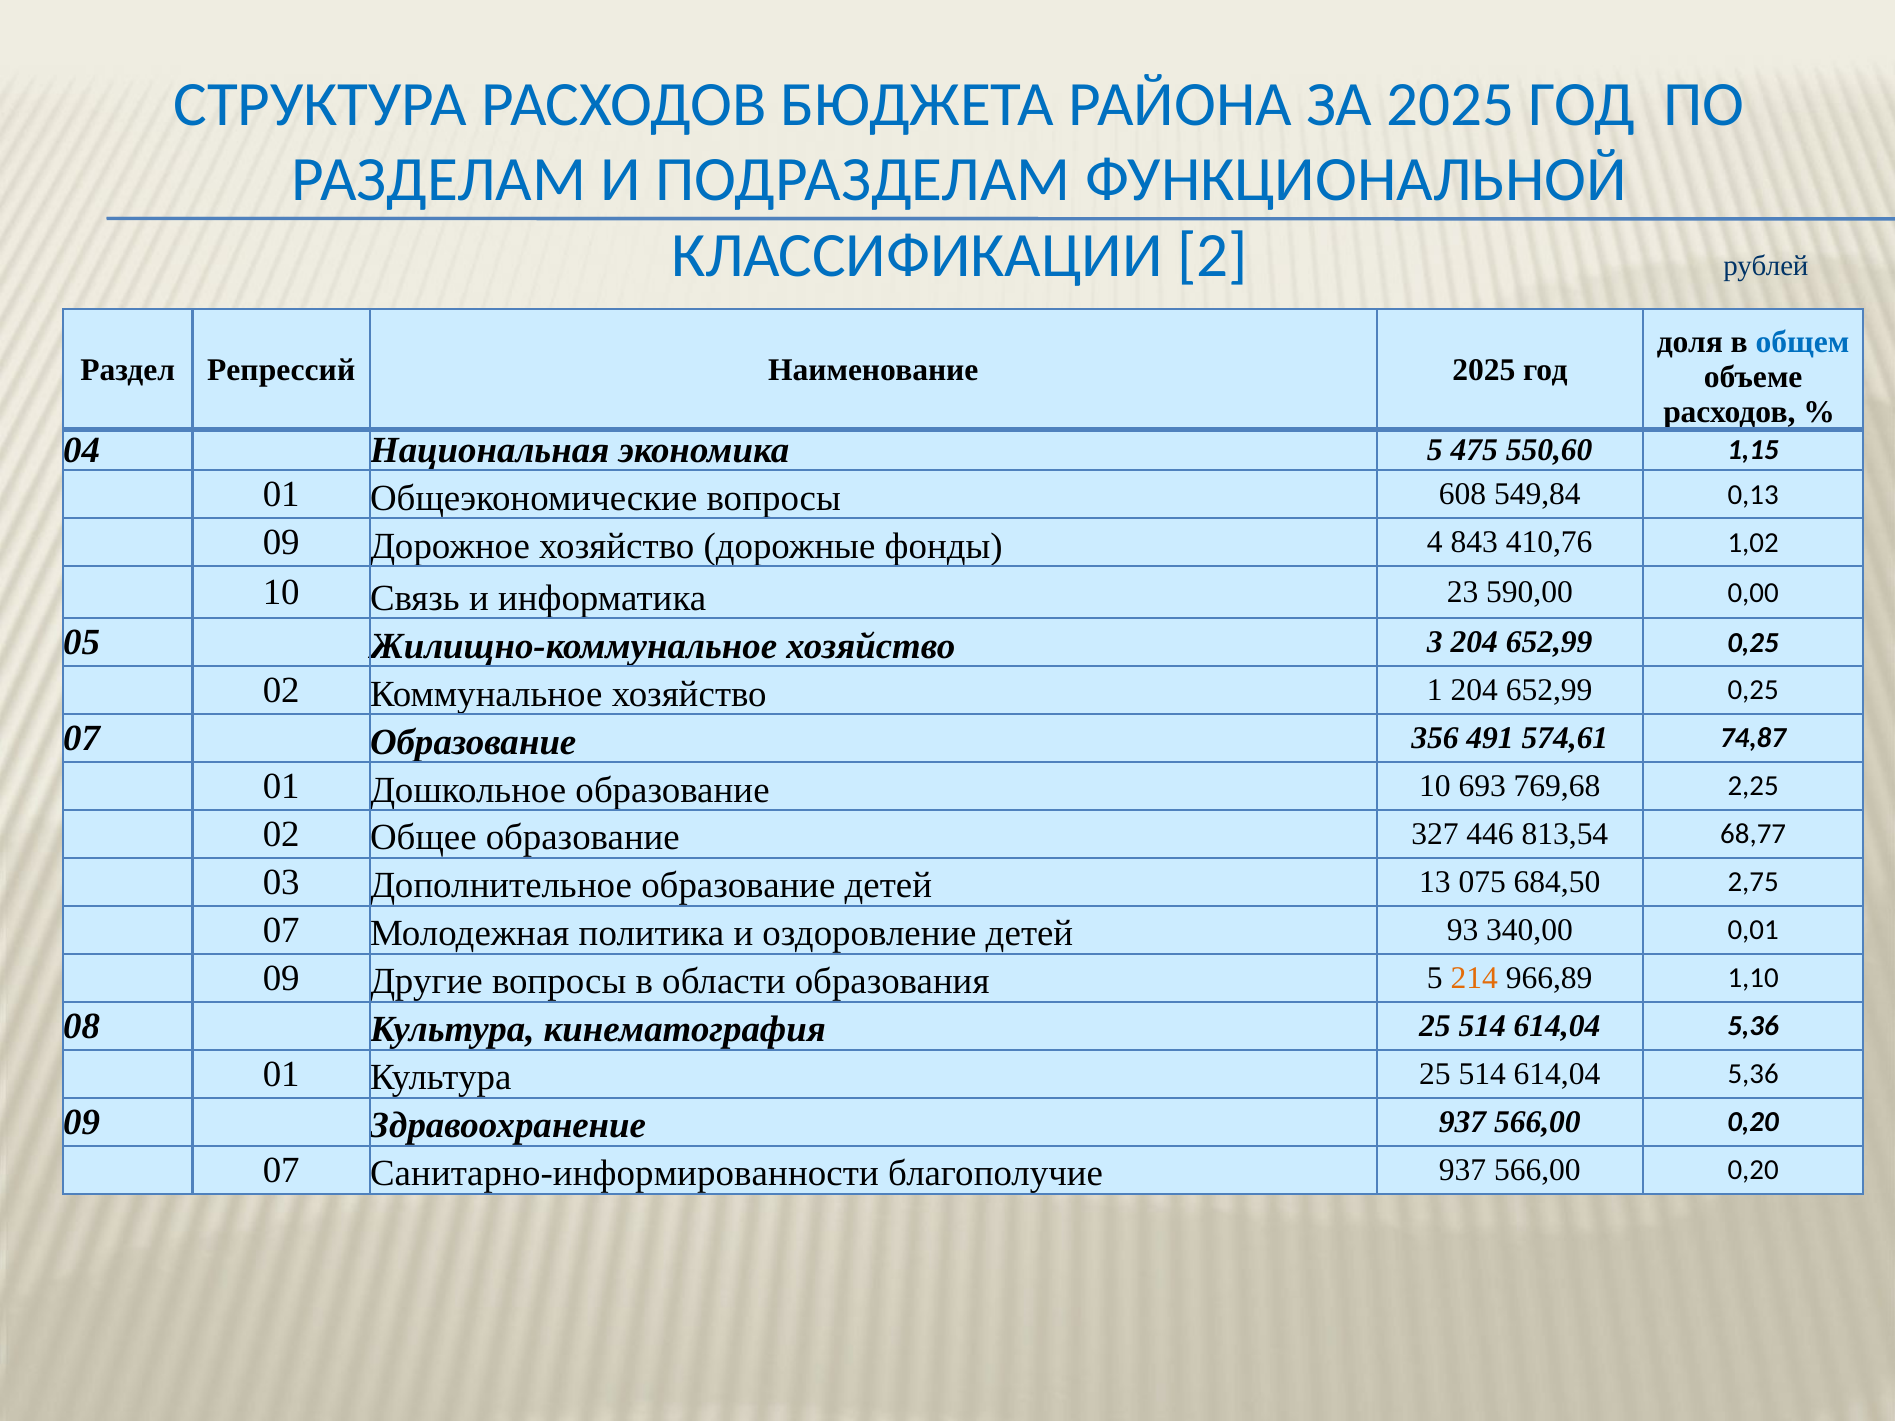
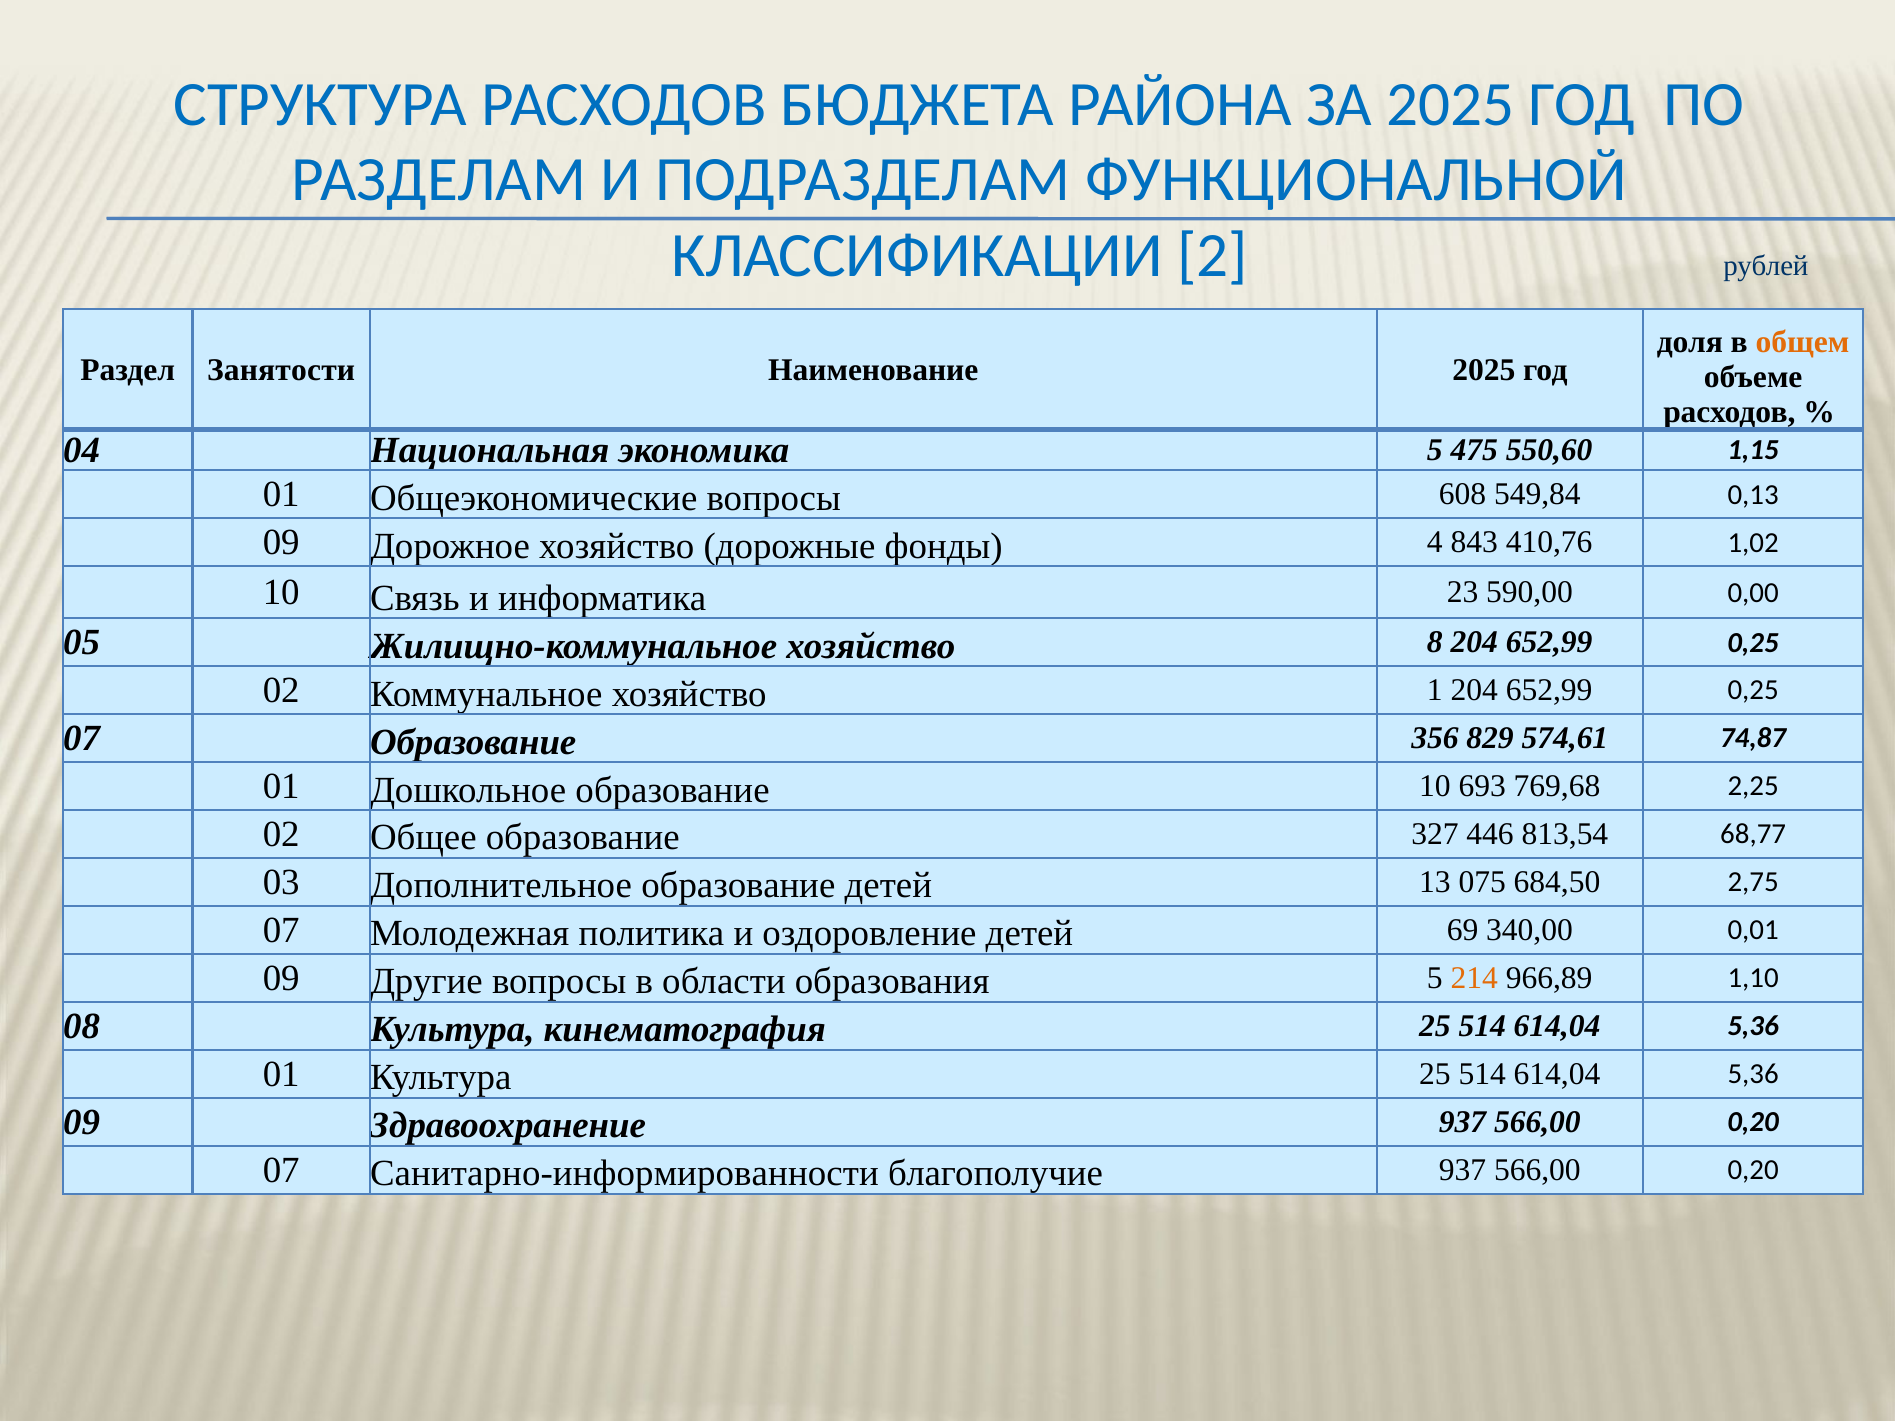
общем colour: blue -> orange (1802, 342)
Репрессий: Репрессий -> Занятости (281, 370)
3: 3 -> 8 (1435, 642)
491: 491 -> 829 (1490, 738)
93: 93 -> 69 (1463, 930)
